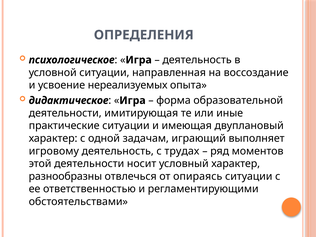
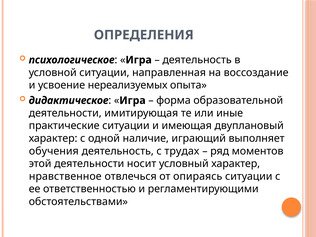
задачам: задачам -> наличие (146, 138)
игровому: игровому -> обучения (54, 151)
разнообразны: разнообразны -> нравственное (65, 176)
